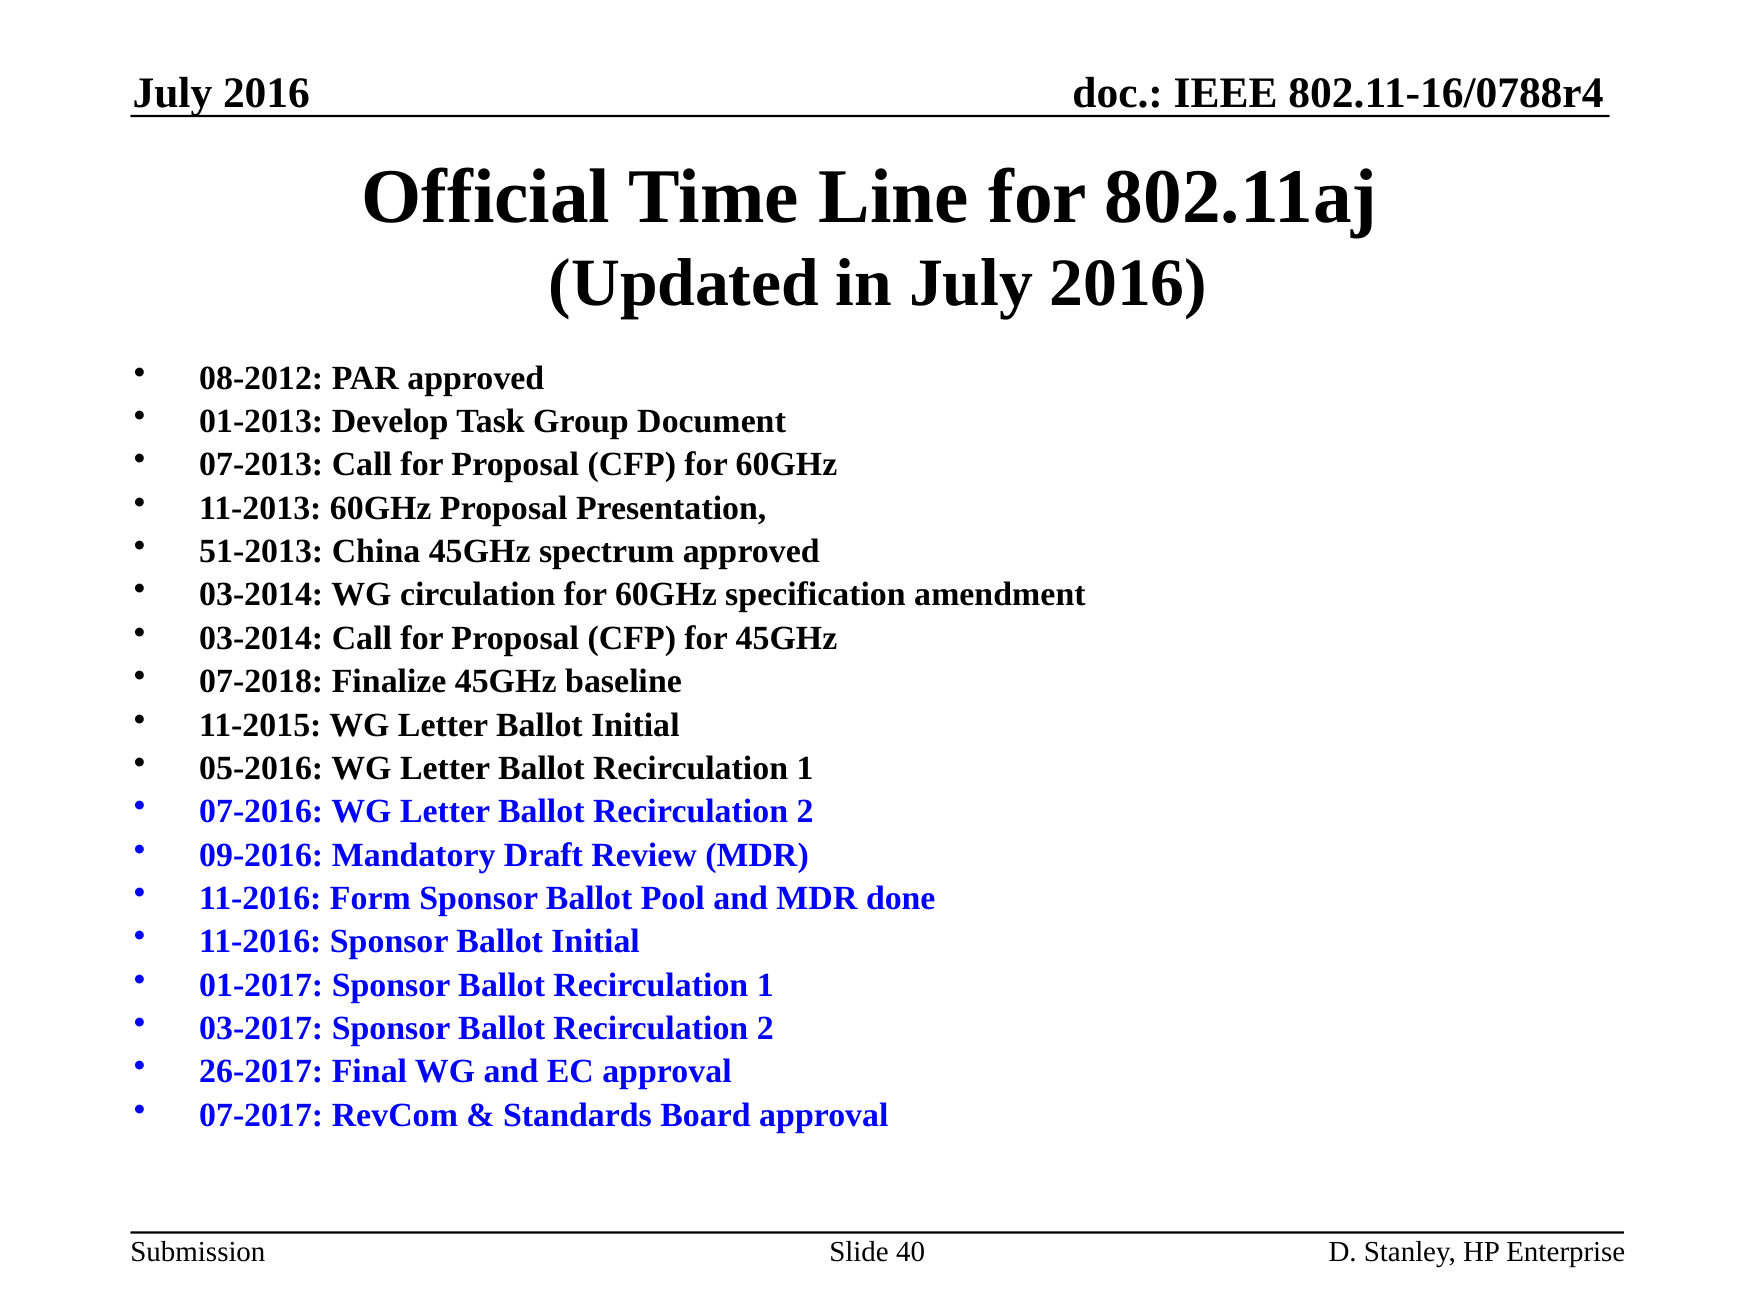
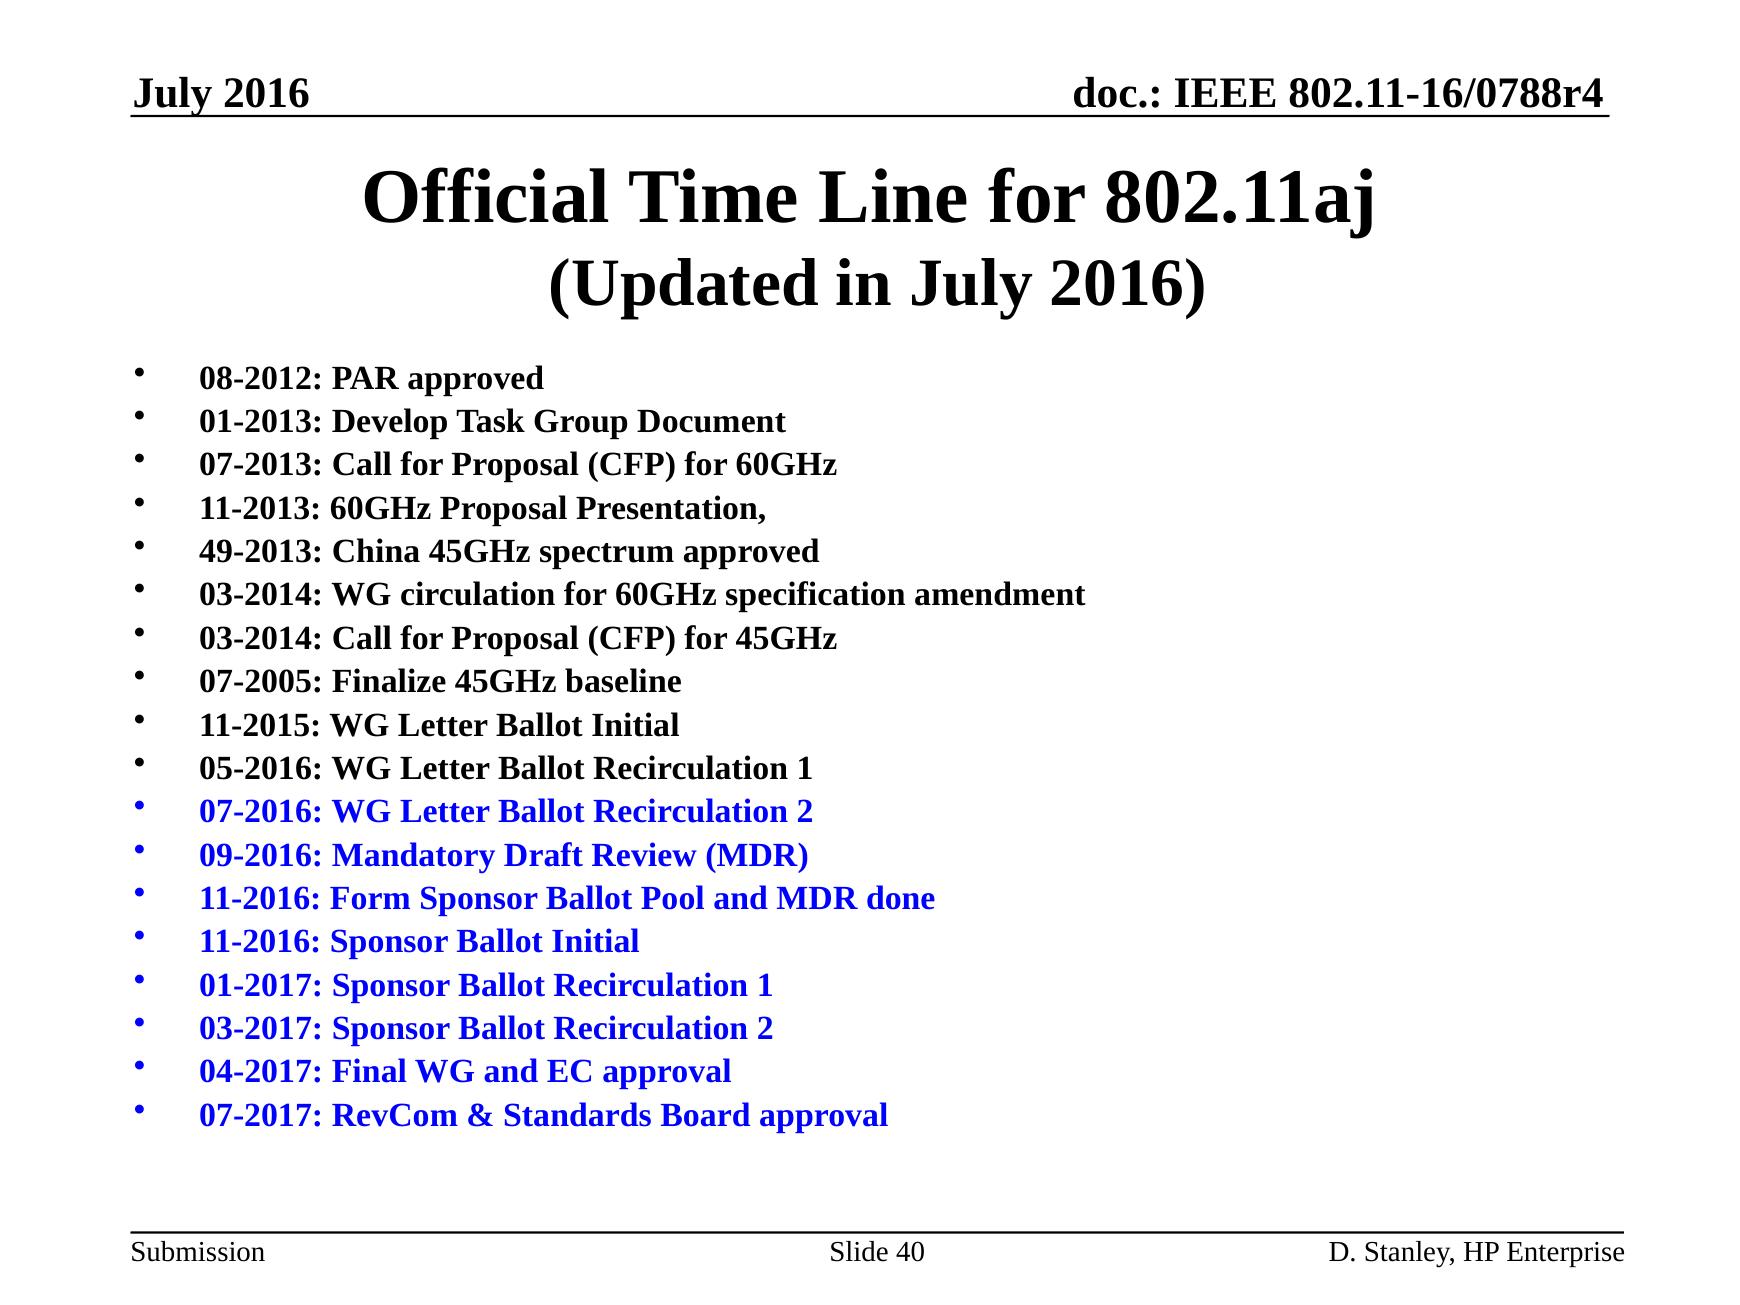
51-2013: 51-2013 -> 49-2013 (261, 551)
07-2018: 07-2018 -> 07-2005 (261, 681)
26-2017: 26-2017 -> 04-2017 (261, 1072)
